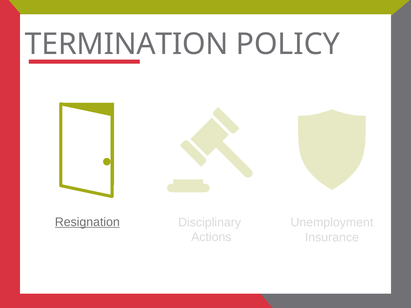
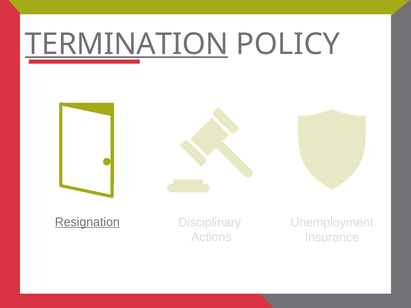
TERMINATION underline: none -> present (127, 44)
